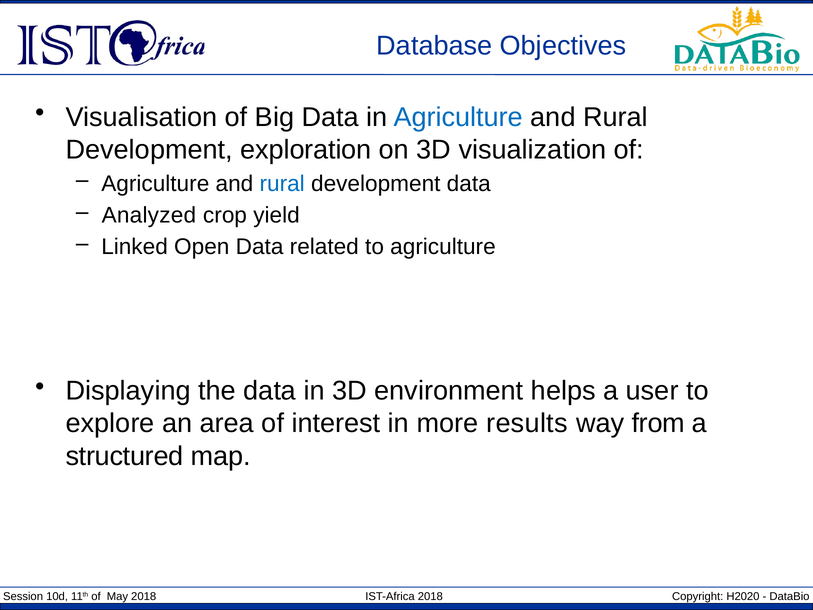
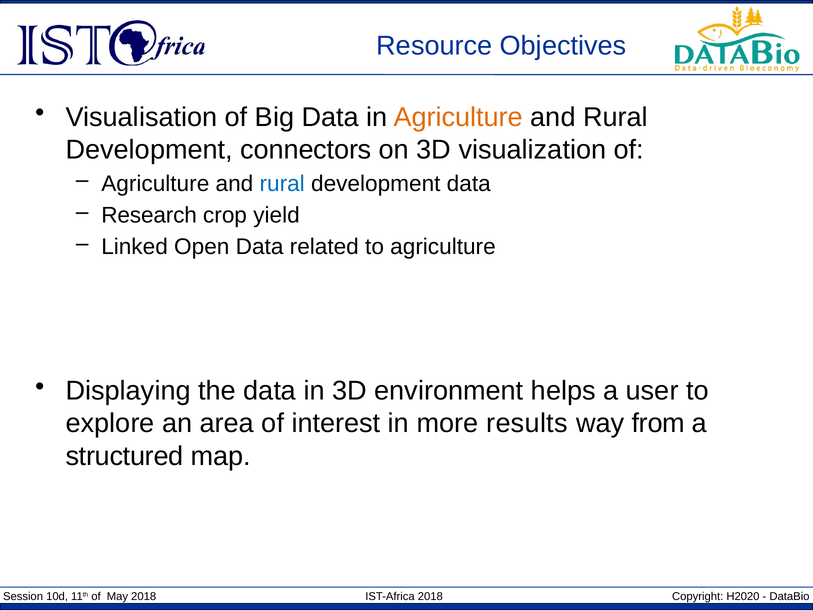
Database: Database -> Resource (434, 46)
Agriculture colour: blue -> orange (458, 117)
exploration: exploration -> connectors (306, 150)
Analyzed: Analyzed -> Research (149, 215)
